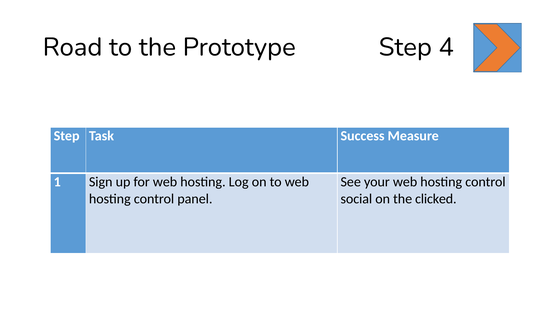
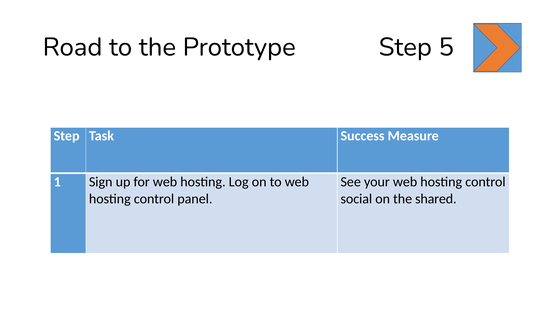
4: 4 -> 5 (446, 47)
clicked: clicked -> shared (436, 199)
